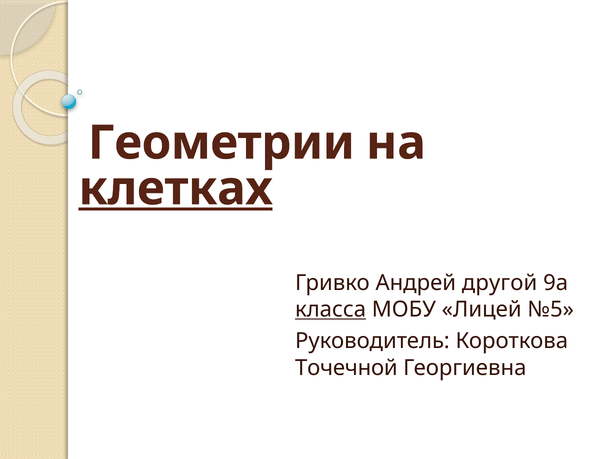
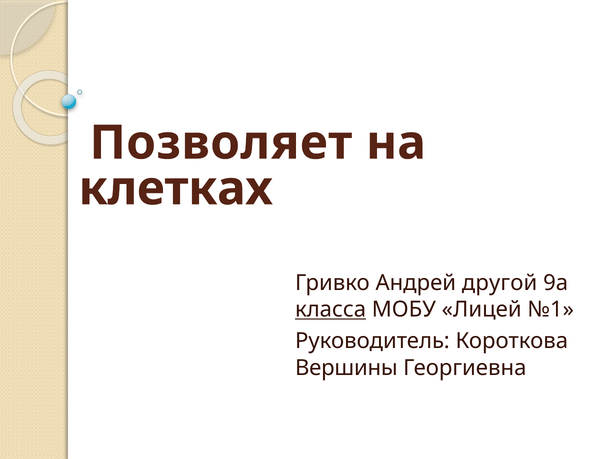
Геометрии: Геометрии -> Позволяет (221, 143)
клетках underline: present -> none (176, 189)
№5: №5 -> №1 (551, 310)
Точечной: Точечной -> Вершины (346, 368)
